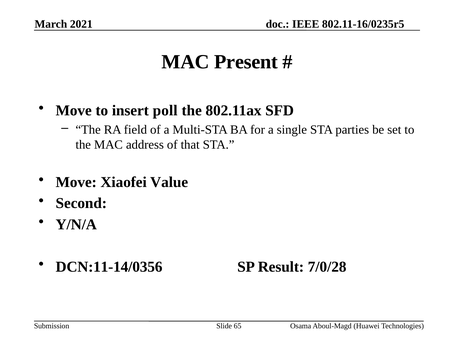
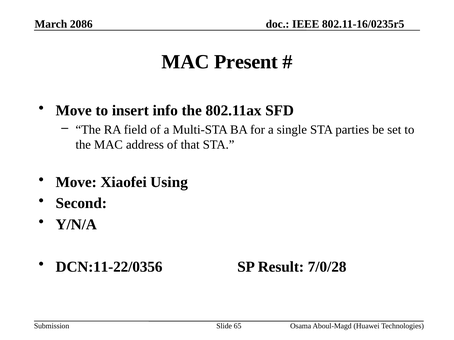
2021: 2021 -> 2086 (81, 24)
poll: poll -> info (165, 111)
Value: Value -> Using (169, 182)
DCN:11-14/0356: DCN:11-14/0356 -> DCN:11-22/0356 (109, 267)
